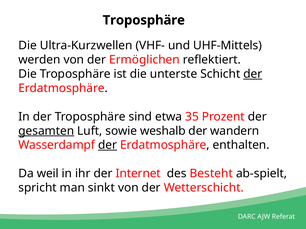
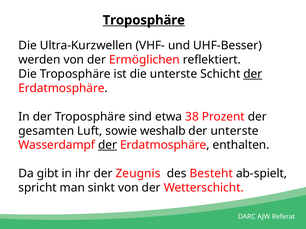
Troposphäre underline: none -> present (144, 20)
UHF-Mittels: UHF-Mittels -> UHF-Besser (228, 46)
35: 35 -> 38 (192, 117)
gesamten underline: present -> none (46, 131)
der wandern: wandern -> unterste (235, 131)
weil: weil -> gibt (48, 174)
Internet: Internet -> Zeugnis (138, 174)
